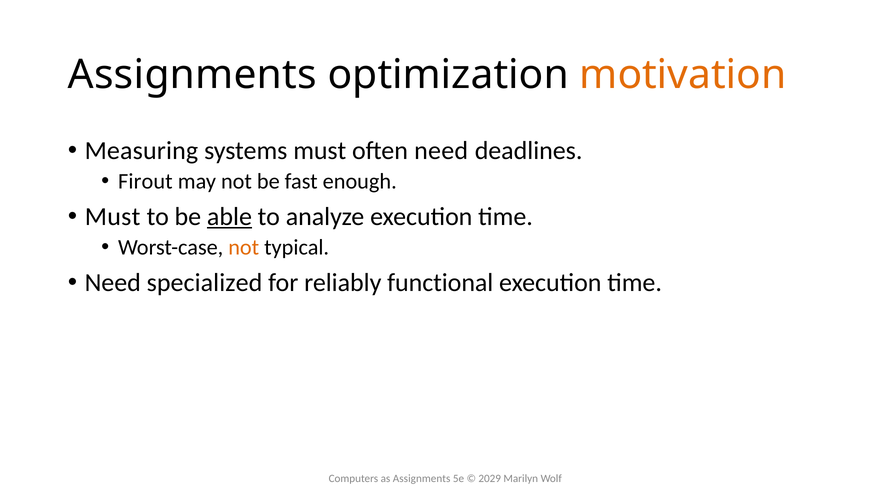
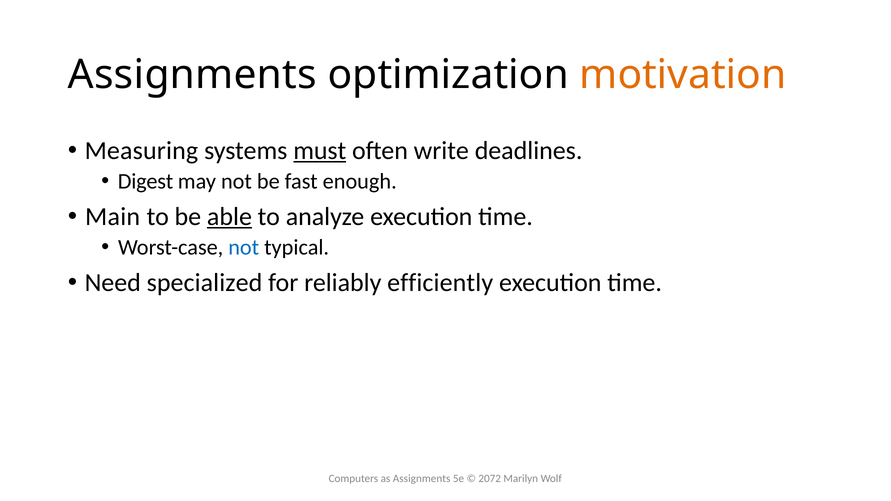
must underline: none -> present (320, 151)
often need: need -> write (441, 151)
Firout: Firout -> Digest (146, 181)
Must: Must -> Main (113, 217)
not colour: orange -> blue (244, 247)
functional: functional -> efficiently (440, 283)
2029: 2029 -> 2072 (490, 479)
